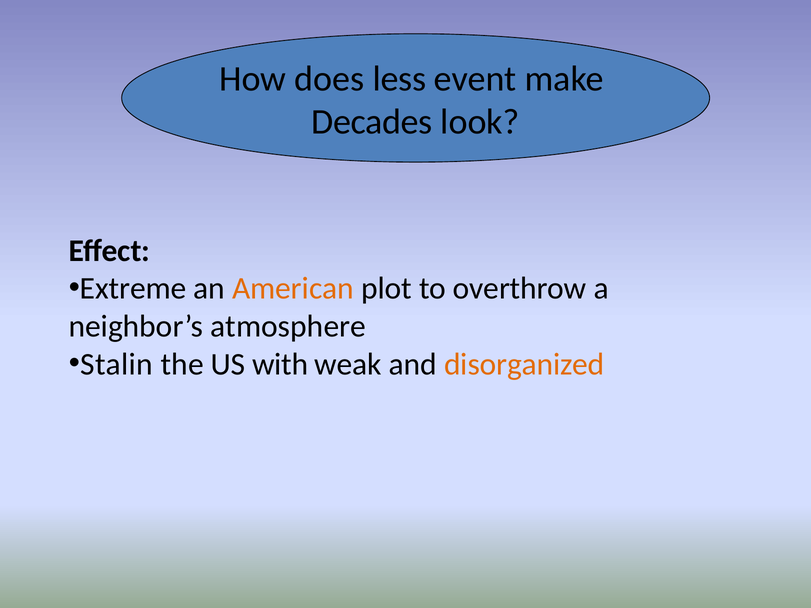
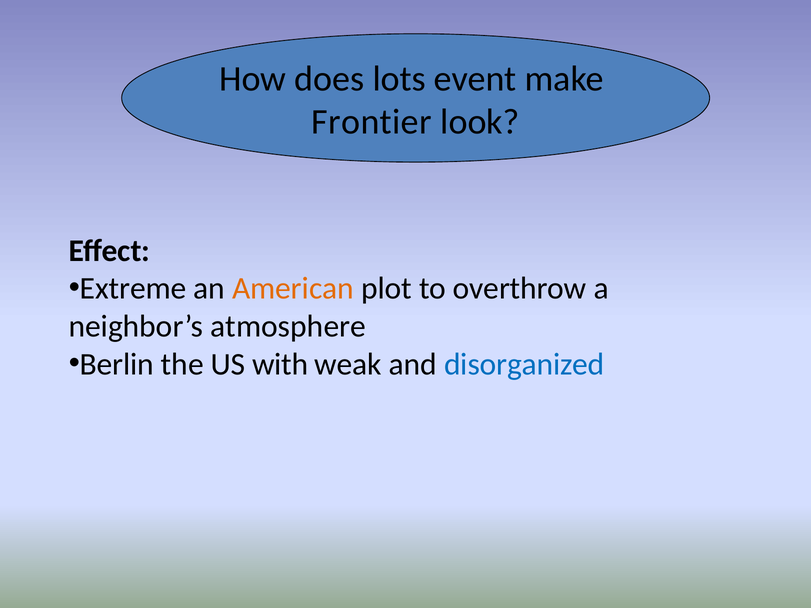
less: less -> lots (399, 79)
Decades: Decades -> Frontier (372, 122)
Stalin: Stalin -> Berlin (117, 364)
disorganized colour: orange -> blue (524, 364)
